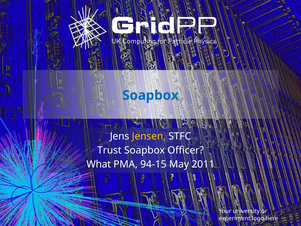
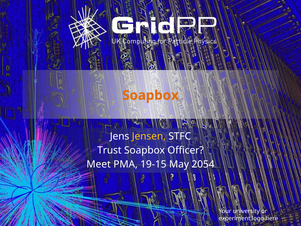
Soapbox colour: blue -> orange (150, 95)
What: What -> Meet (99, 164)
94-15: 94-15 -> 19-15 (153, 164)
2011: 2011 -> 2054 (203, 164)
